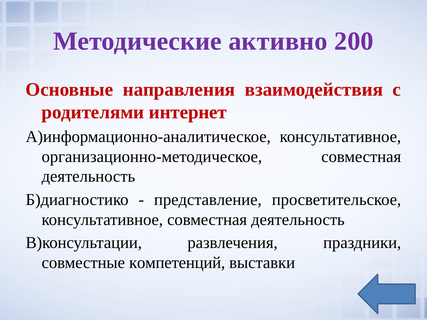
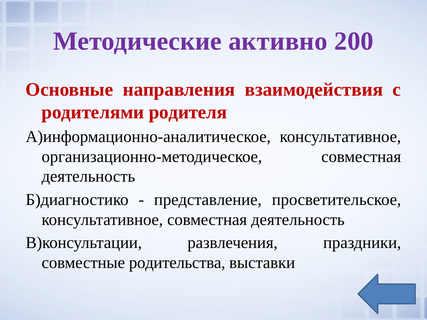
интернет: интернет -> родителя (188, 112)
компетенций: компетенций -> родительства (177, 263)
